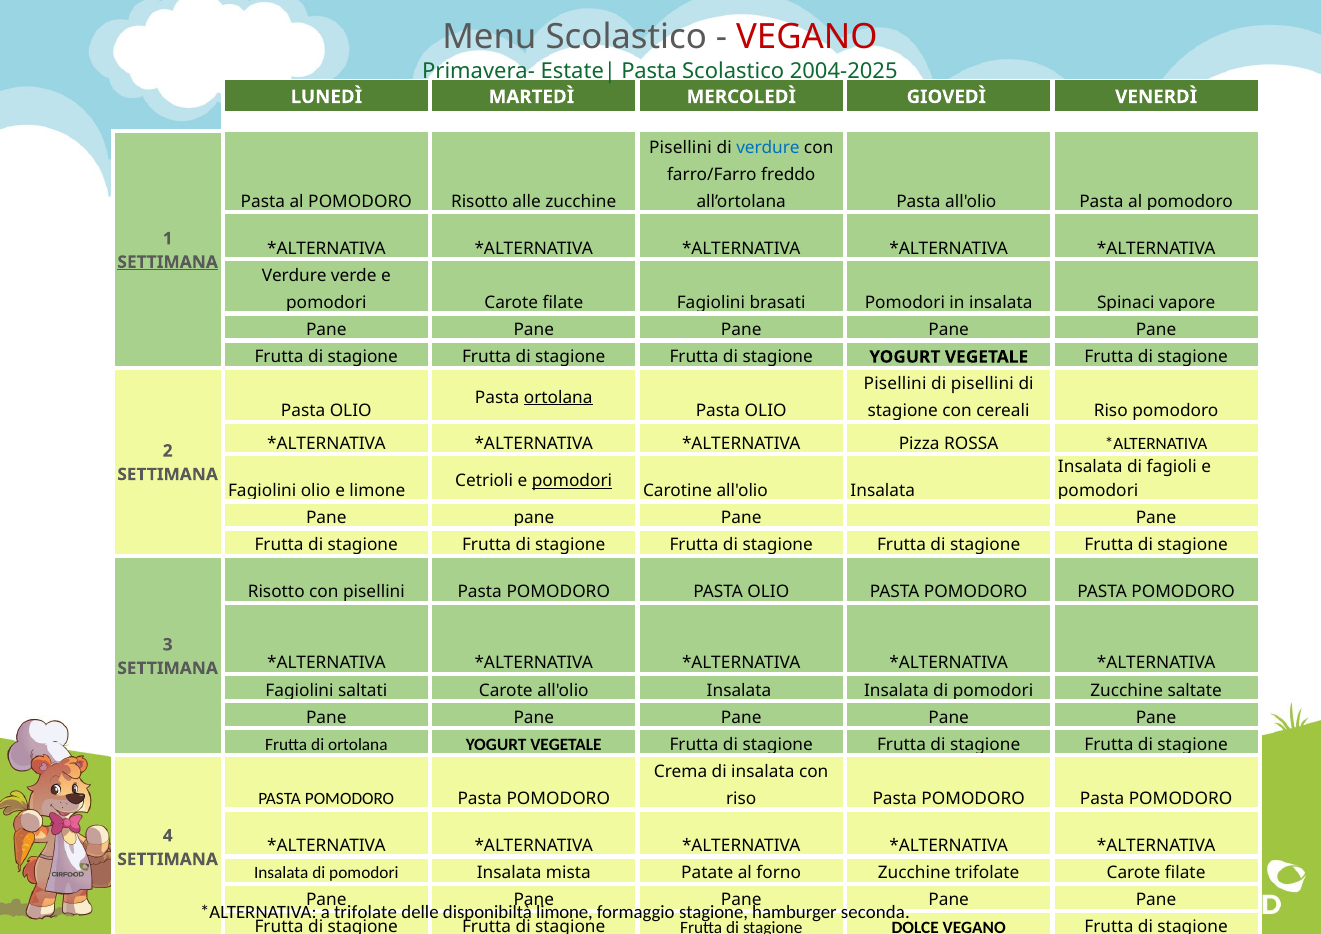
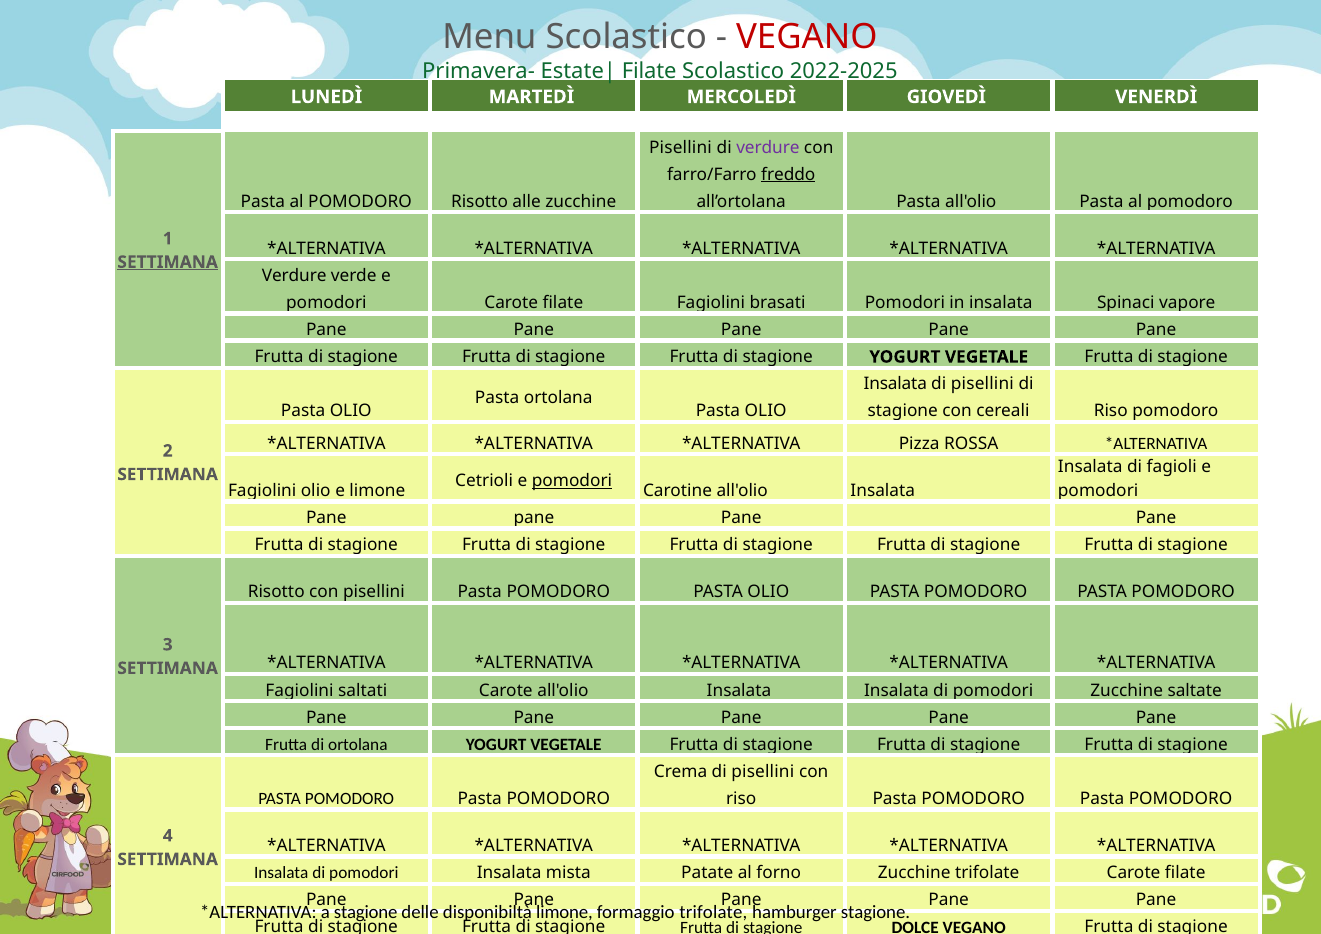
Pasta: Pasta -> Filate (649, 71)
2004-2025: 2004-2025 -> 2022-2025 (844, 71)
verdure colour: blue -> purple (768, 147)
freddo underline: none -> present (788, 174)
Pisellini: Pisellini -> Insalata (895, 384)
ortolana underline: present -> none (558, 397)
Crema di insalata: insalata -> pisellini (763, 772)
trifolate: trifolate -> stagione (366, 912)
formaggio stagione: stagione -> trifolate (713, 912)
hamburger seconda: seconda -> stagione (875, 912)
